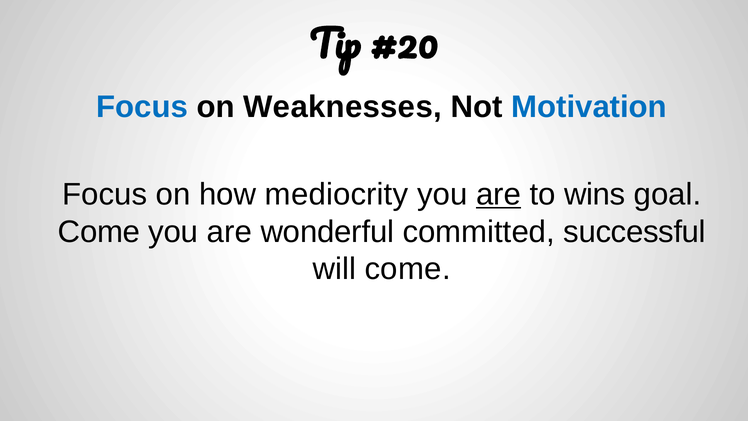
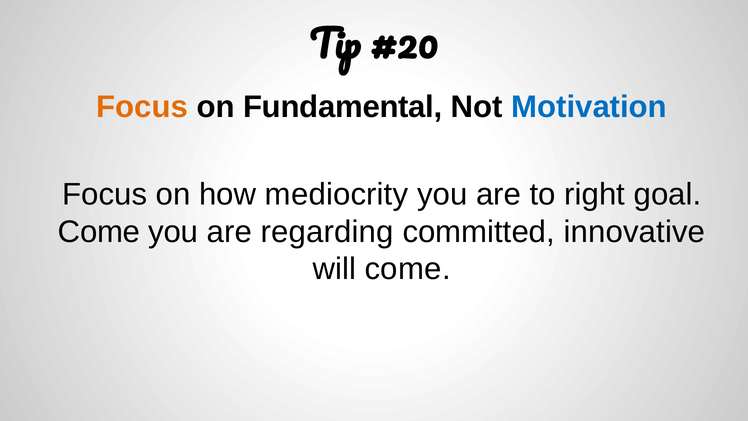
Focus colour: blue -> orange (142, 107)
Weaknesses: Weaknesses -> Fundamental (343, 107)
are underline: present -> none (499, 194)
wins: wins -> right (595, 194)
wonderful: wonderful -> regarding (327, 232)
successful: successful -> innovative (634, 232)
